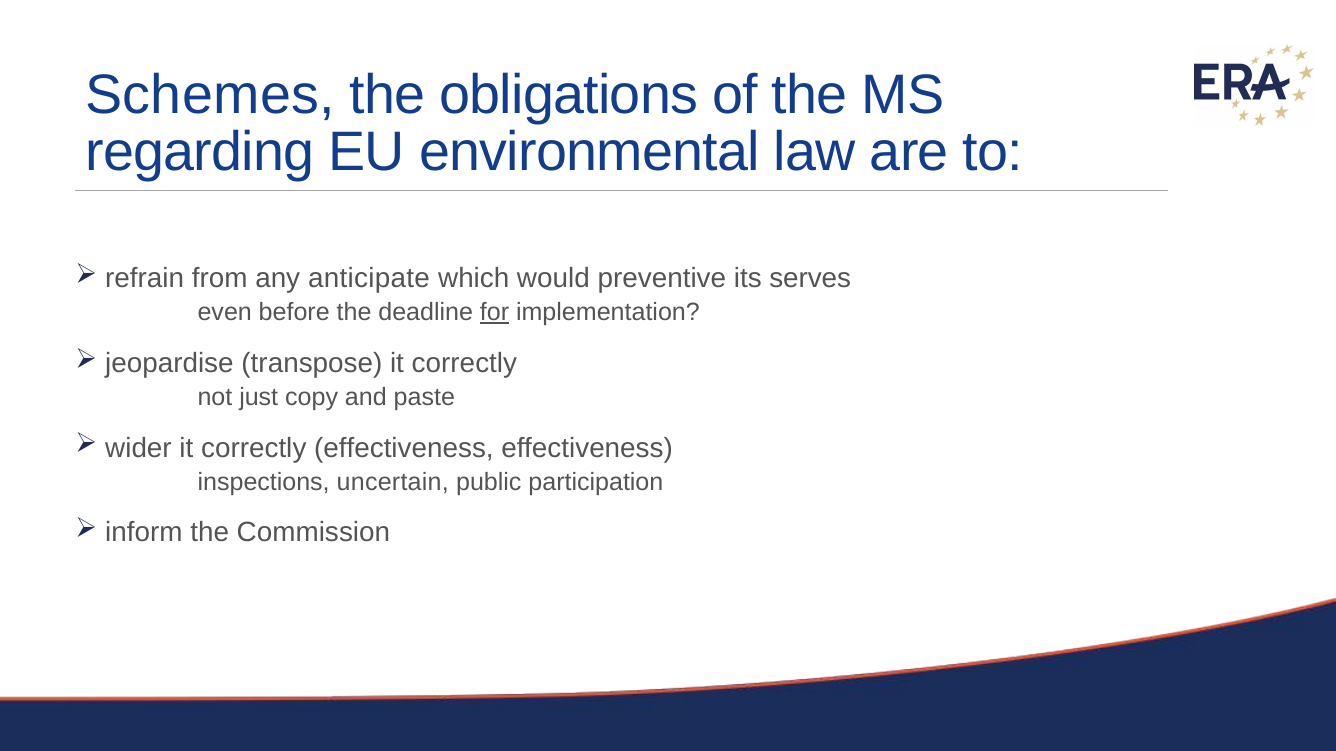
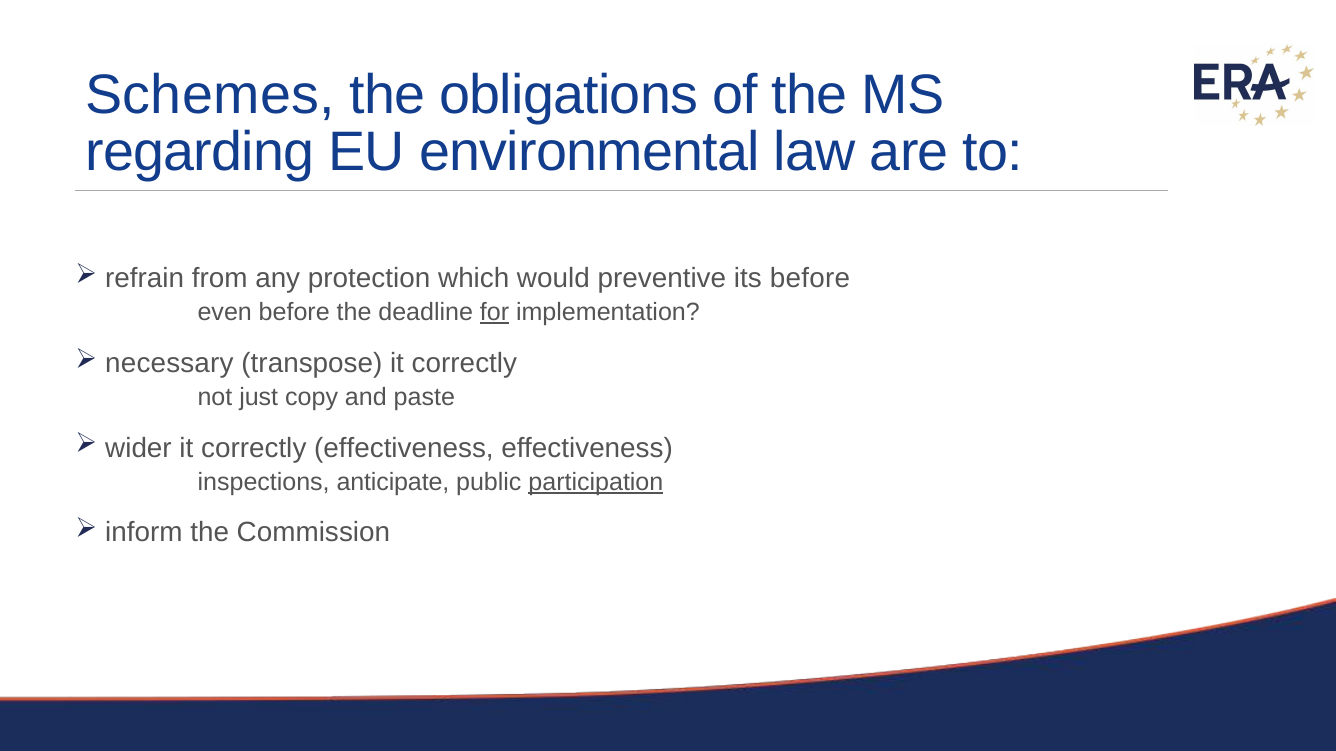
anticipate: anticipate -> protection (369, 278)
its serves: serves -> before (810, 278)
jeopardise: jeopardise -> necessary (169, 363)
uncertain: uncertain -> anticipate (393, 482)
participation underline: none -> present (596, 482)
